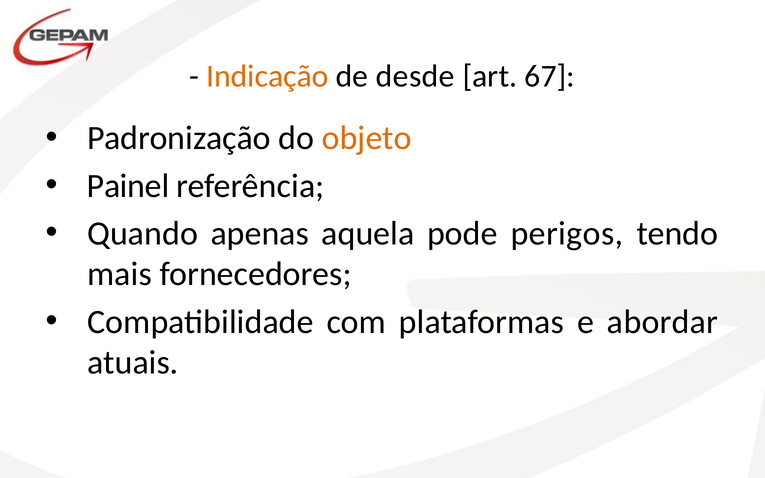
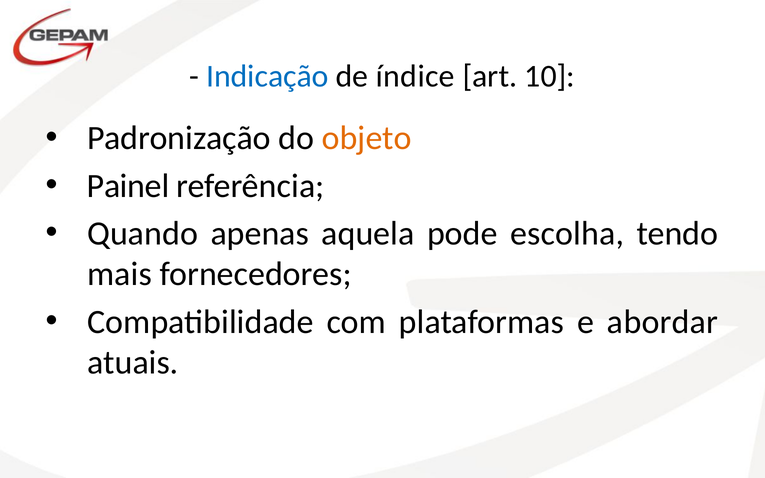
Indicação colour: orange -> blue (267, 76)
desde: desde -> índice (415, 76)
67: 67 -> 10 (550, 76)
perigos: perigos -> escolha (567, 233)
